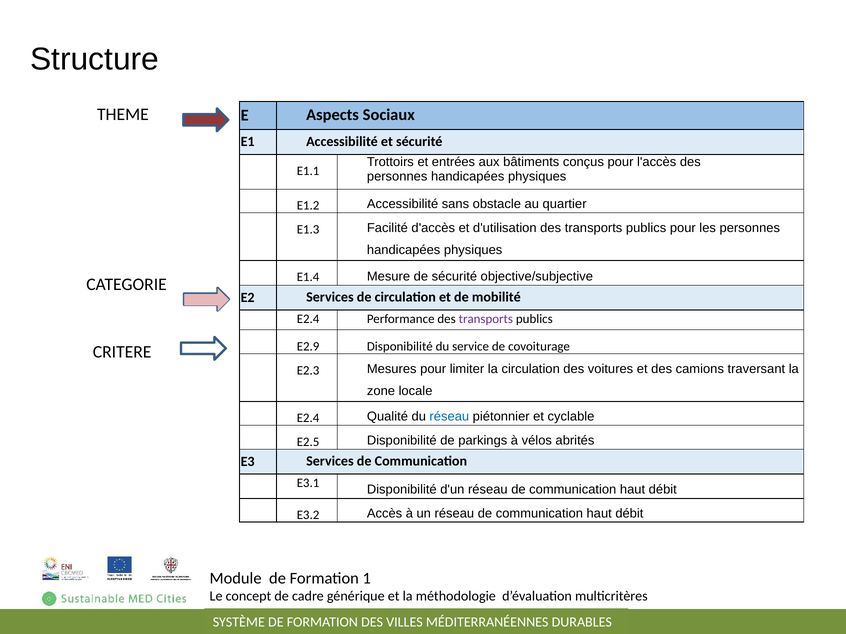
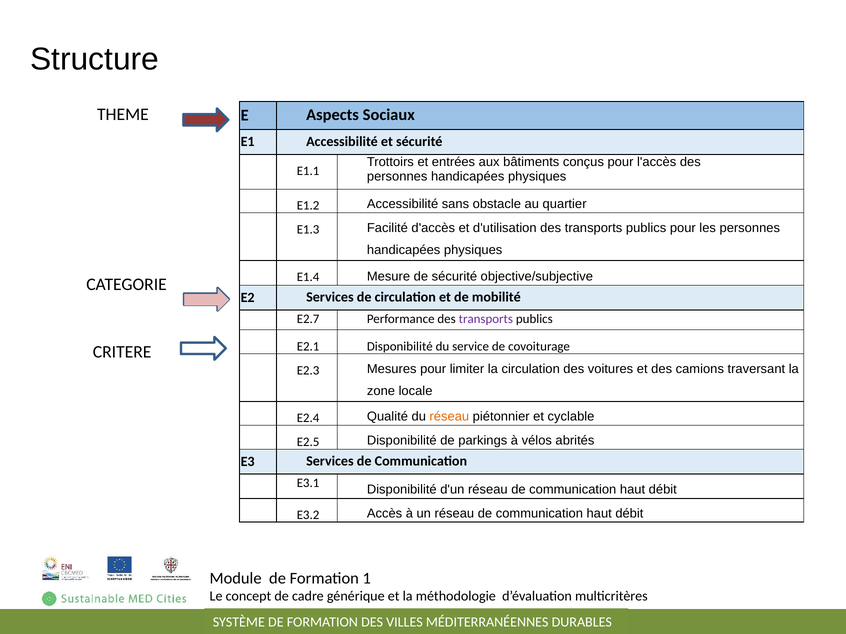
E2.4: E2.4 -> E2.7 (308, 319)
E2.9: E2.9 -> E2.1 (308, 347)
réseau colour: blue -> orange (449, 417)
